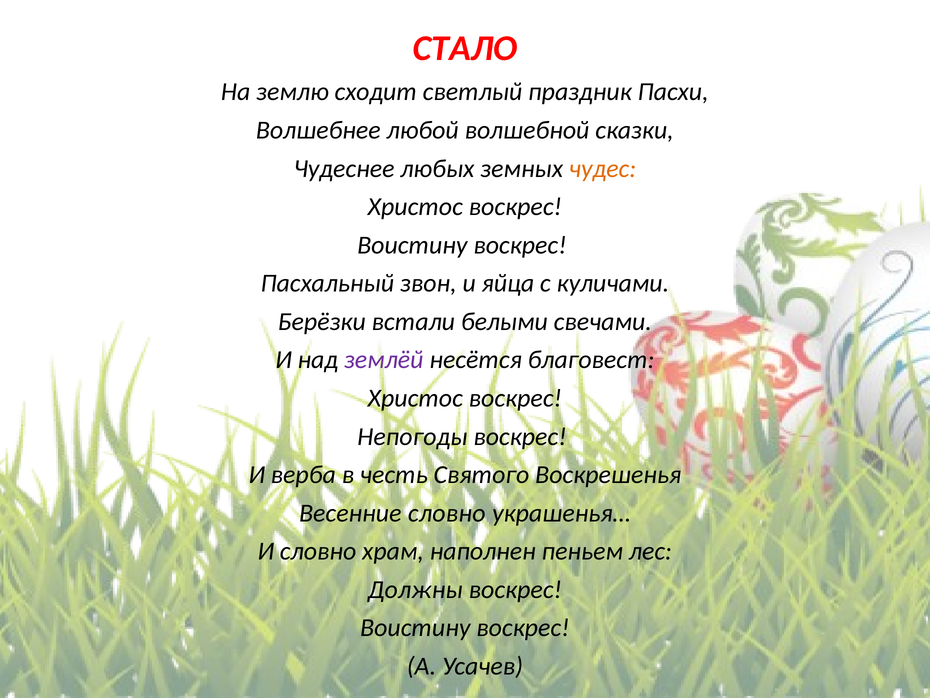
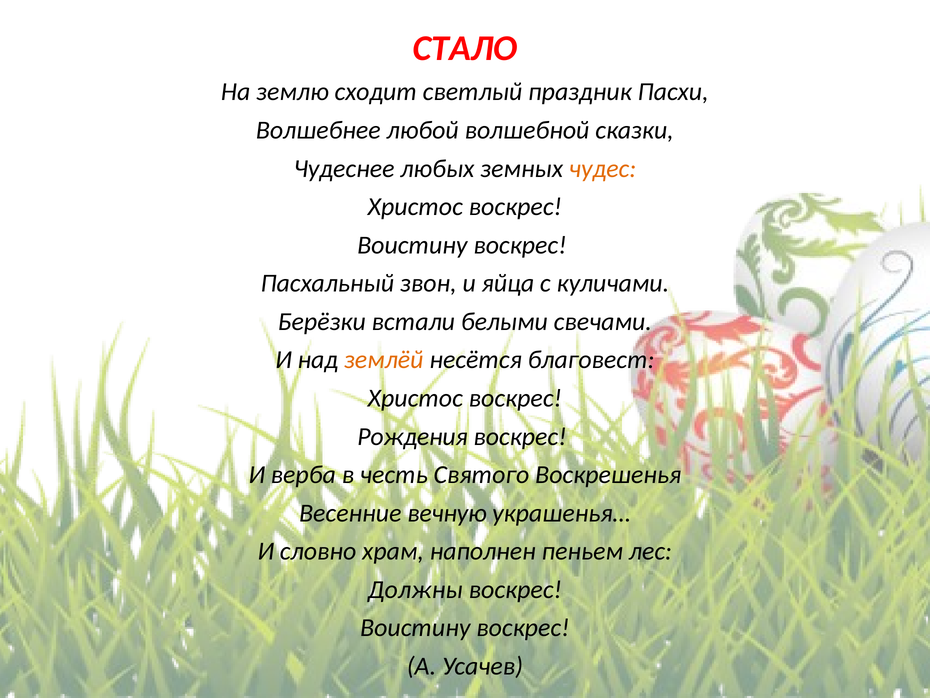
землёй colour: purple -> orange (384, 360)
Непогоды: Непогоды -> Рождения (413, 436)
Весенние словно: словно -> вечную (447, 513)
